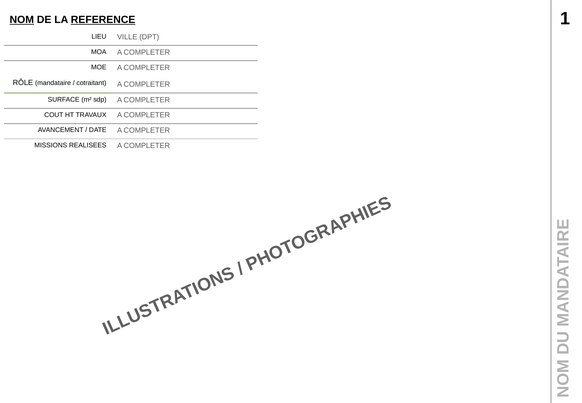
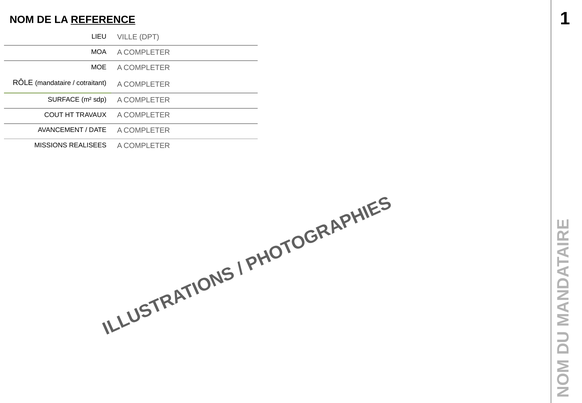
NOM underline: present -> none (22, 20)
